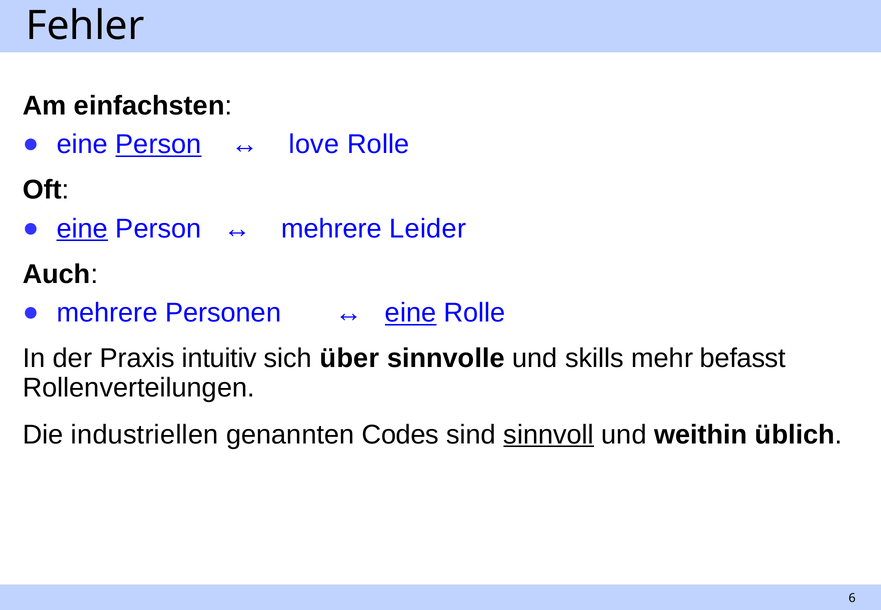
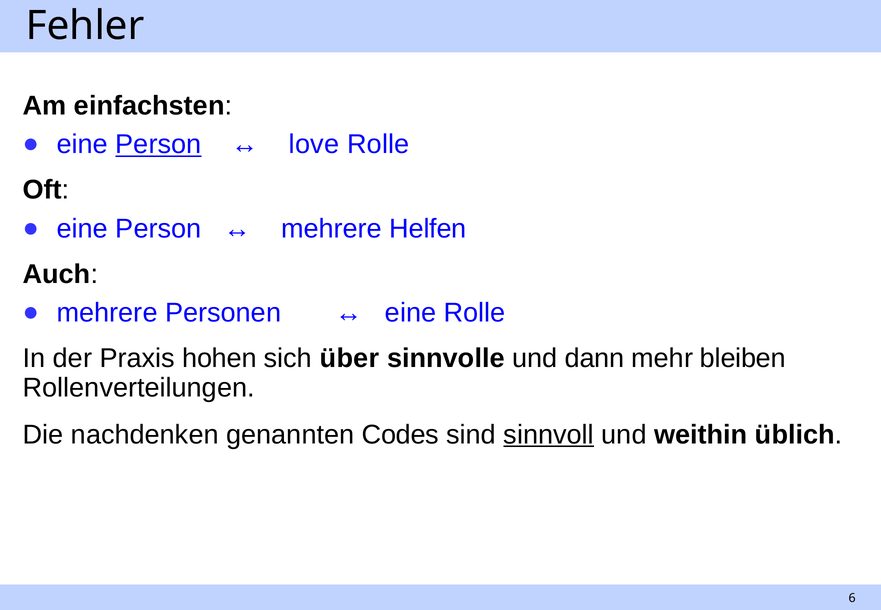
eine underline: present -> none (82, 229)
Leider: Leider -> Helfen (428, 229)
eine underline: present -> none (411, 313)
intuitiv: intuitiv -> hohen (219, 358)
skills: skills -> dann (595, 358)
befasst: befasst -> bleiben (743, 358)
industriellen: industriellen -> nachdenken (145, 435)
